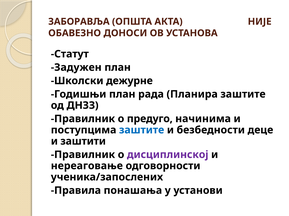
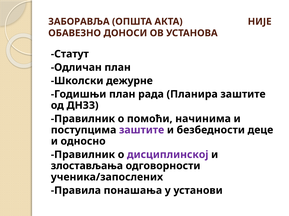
Задужен: Задужен -> Одличан (76, 68)
предуго: предуго -> помоћи (150, 119)
заштите colour: blue -> purple (142, 130)
заштити: заштити -> односно (83, 142)
нереаговање: нереаговање -> злостављања (87, 166)
